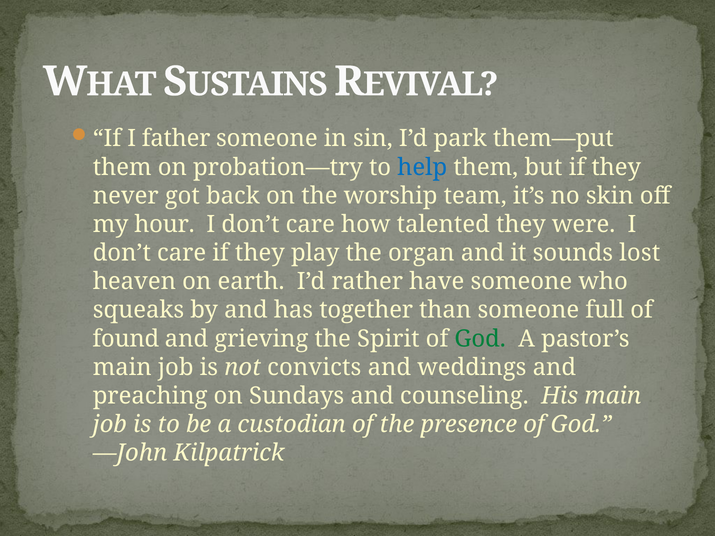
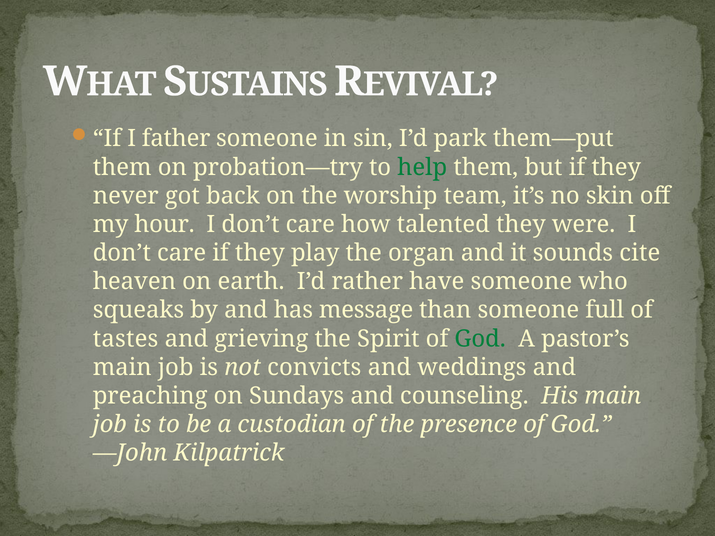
help colour: blue -> green (422, 167)
lost: lost -> cite (640, 253)
together: together -> message (366, 310)
found: found -> tastes (126, 339)
